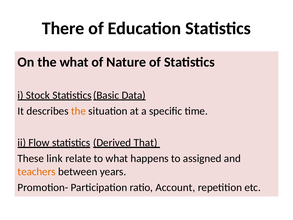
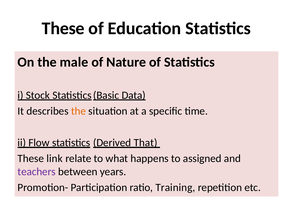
There: There -> These (63, 28)
the what: what -> male (74, 62)
teachers colour: orange -> purple (37, 172)
Account: Account -> Training (175, 187)
